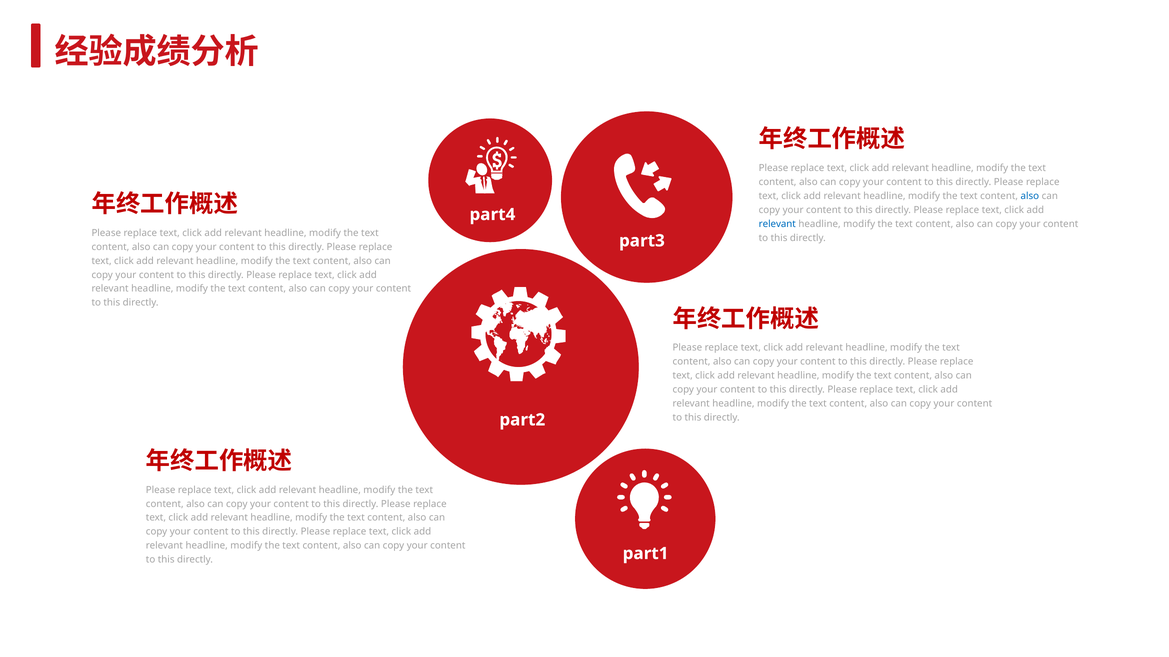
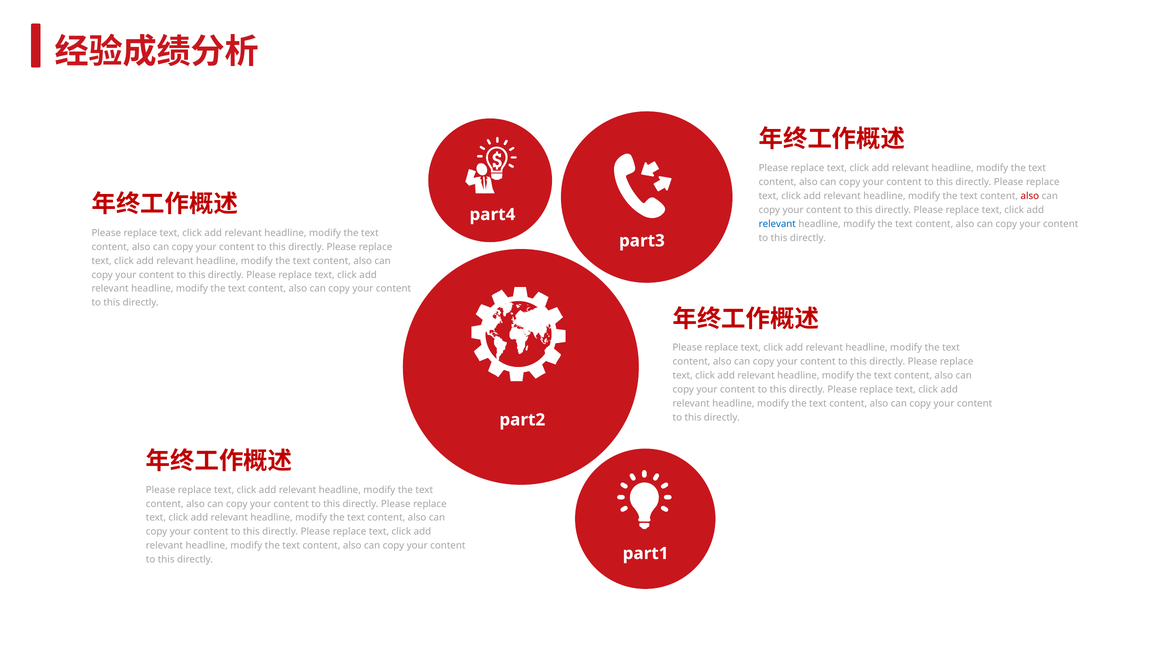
also colour: blue -> red (1030, 196)
